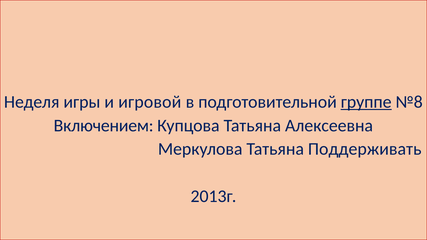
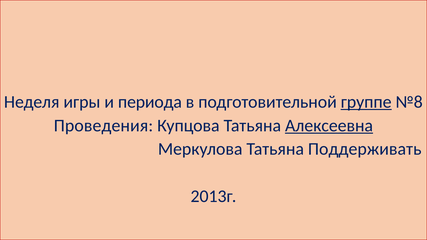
игровой: игровой -> периода (150, 102)
Включением: Включением -> Проведения (103, 126)
Алексеевна underline: none -> present (329, 126)
